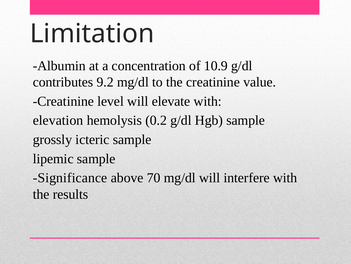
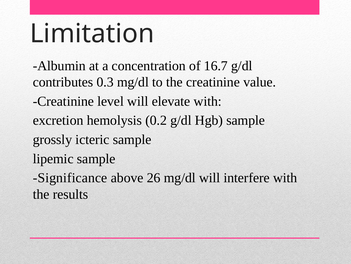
10.9: 10.9 -> 16.7 (216, 66)
9.2: 9.2 -> 0.3 (105, 82)
elevation: elevation -> excretion (58, 120)
70: 70 -> 26 (154, 177)
